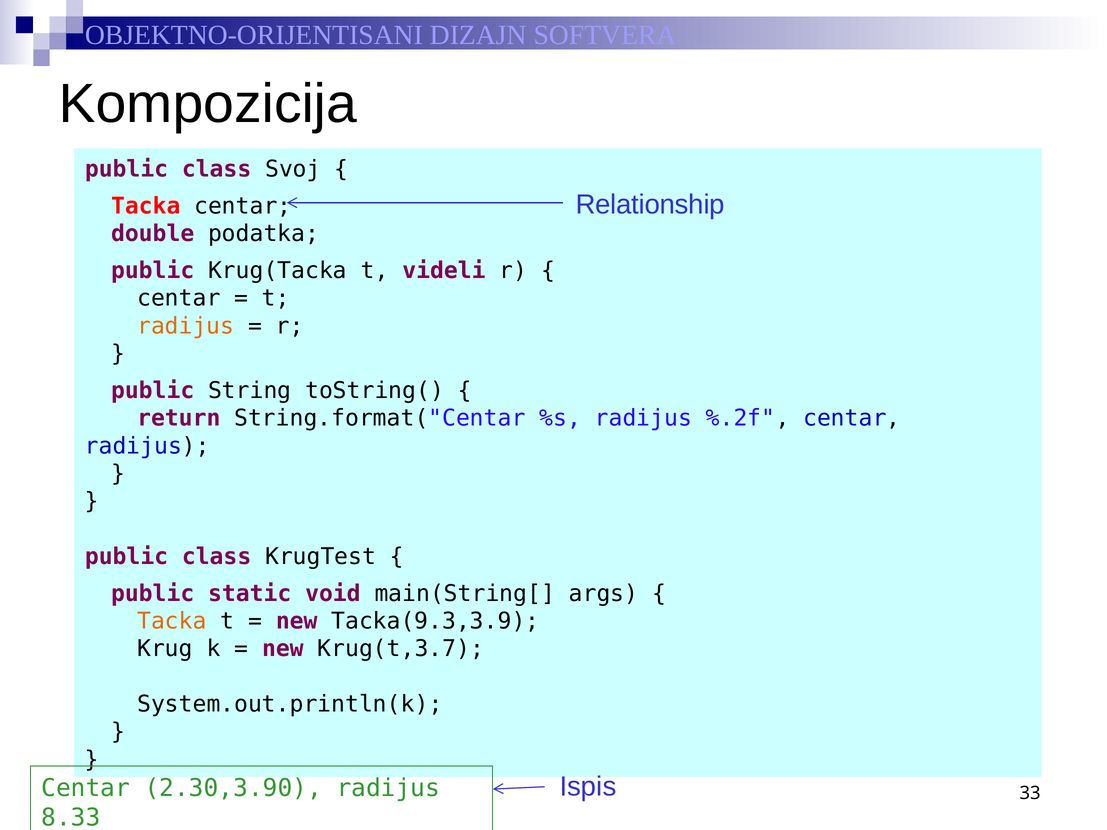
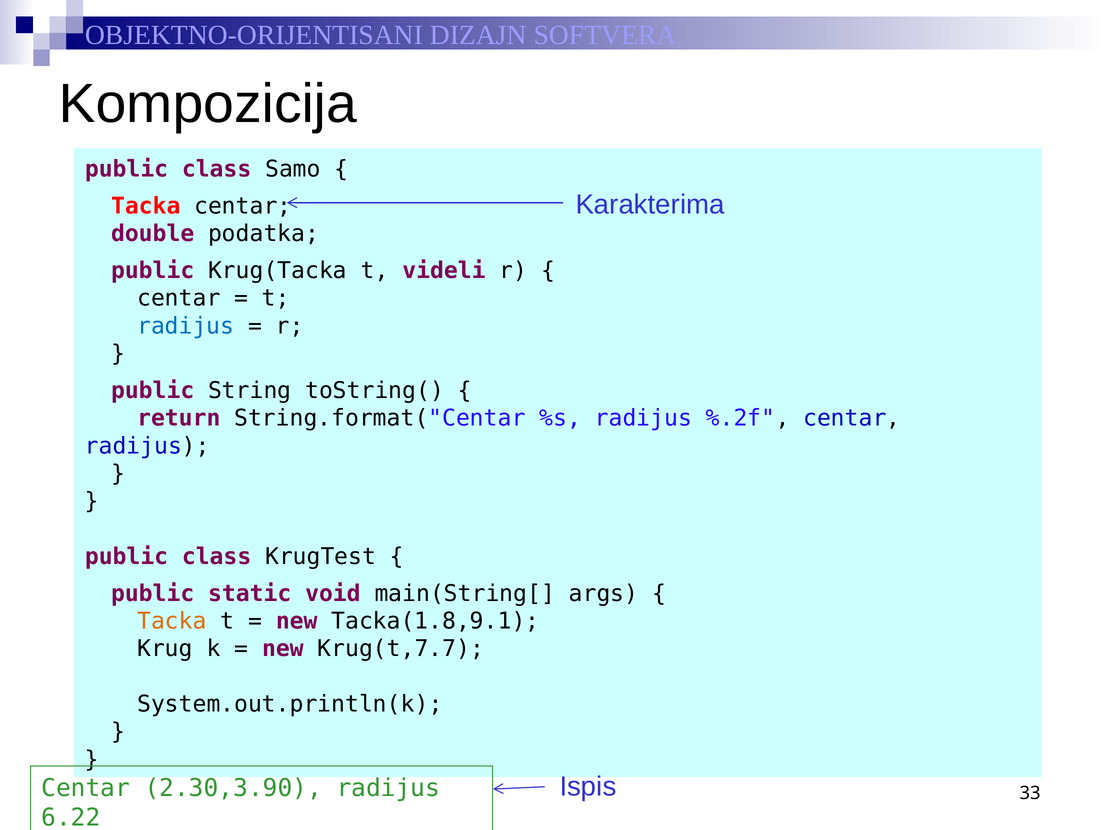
Svoj: Svoj -> Samo (293, 169)
Relationship: Relationship -> Karakterima (650, 205)
radijus colour: orange -> blue (186, 326)
Tacka(9.3,3.9: Tacka(9.3,3.9 -> Tacka(1.8,9.1 (435, 621)
Krug(t,3.7: Krug(t,3.7 -> Krug(t,7.7 (401, 649)
8.33: 8.33 -> 6.22 (71, 818)
